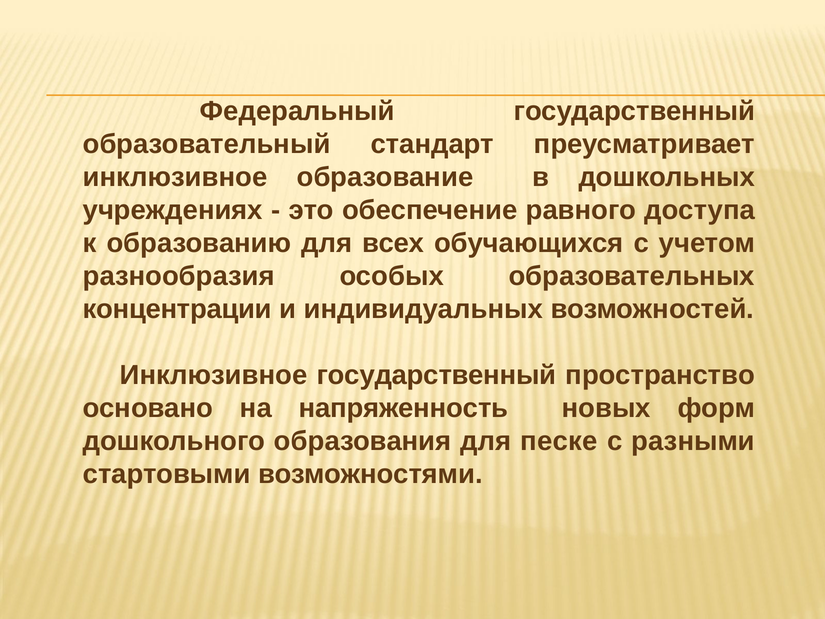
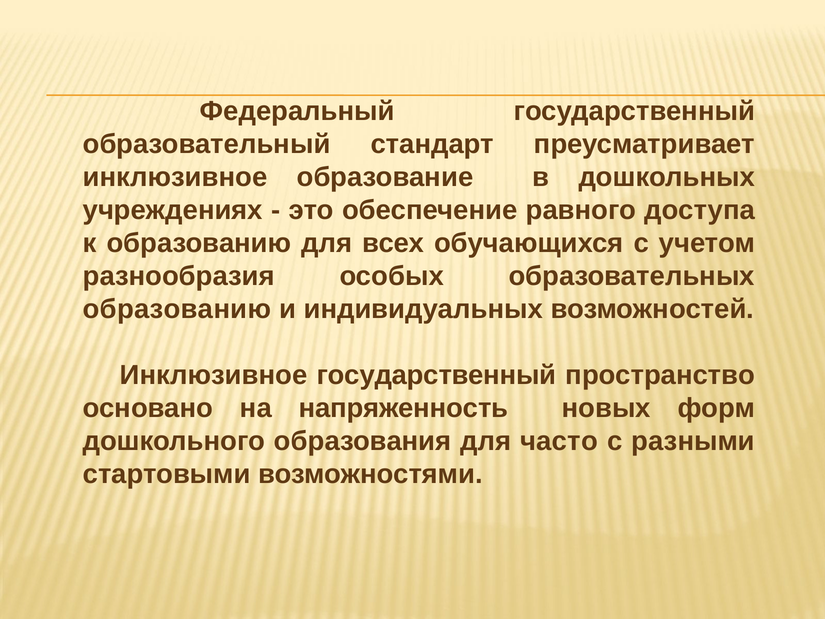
концентрации: концентрации -> образованию (177, 309)
песке: песке -> часто (559, 441)
